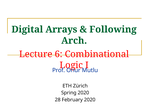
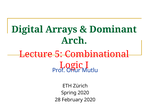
Following: Following -> Dominant (113, 29)
6: 6 -> 5 (59, 54)
